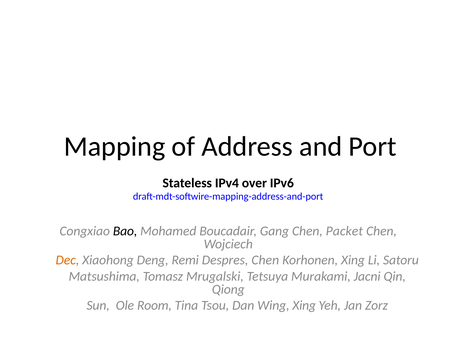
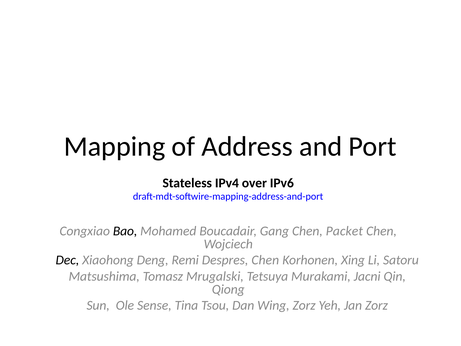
Dec colour: orange -> black (67, 260)
Room: Room -> Sense (154, 305)
Wing Xing: Xing -> Zorz (304, 305)
